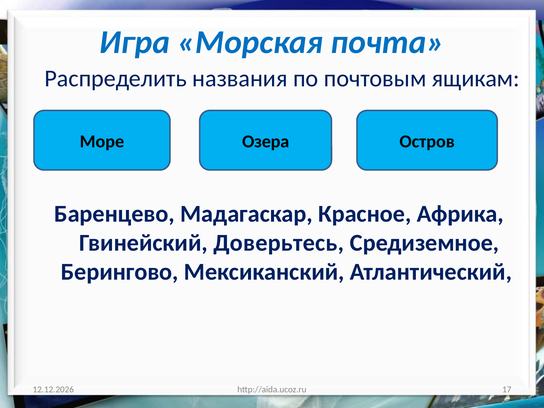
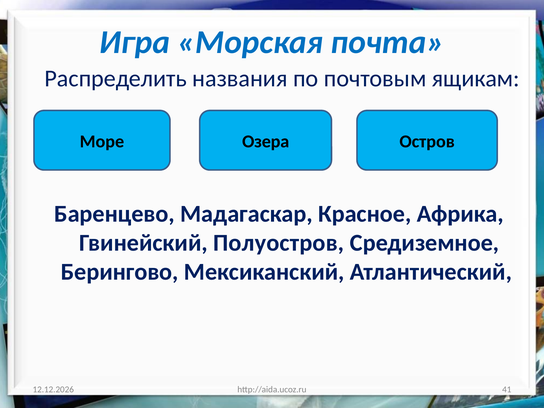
Доверьтесь: Доверьтесь -> Полуостров (279, 243)
17: 17 -> 41 (507, 390)
